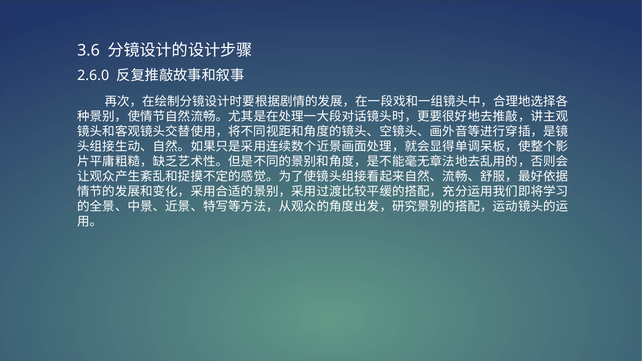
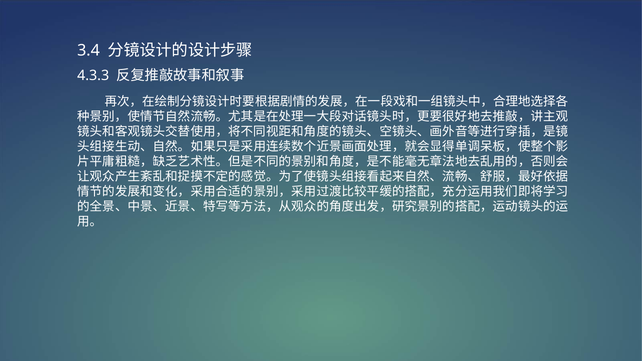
3.6: 3.6 -> 3.4 (89, 51)
2.6.0: 2.6.0 -> 4.3.3 (93, 75)
